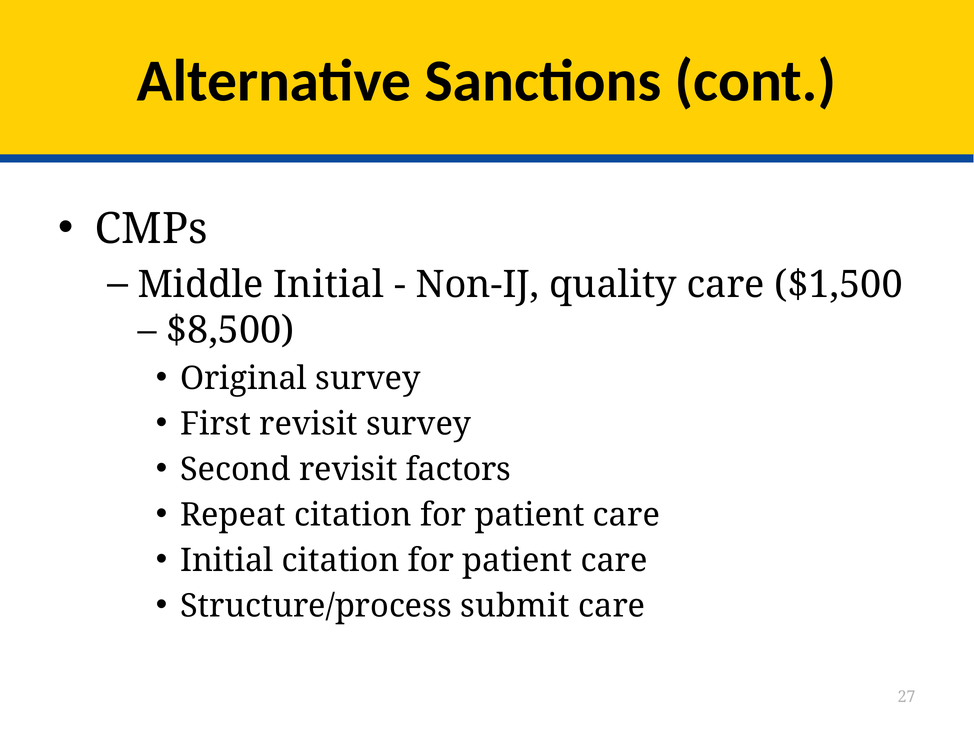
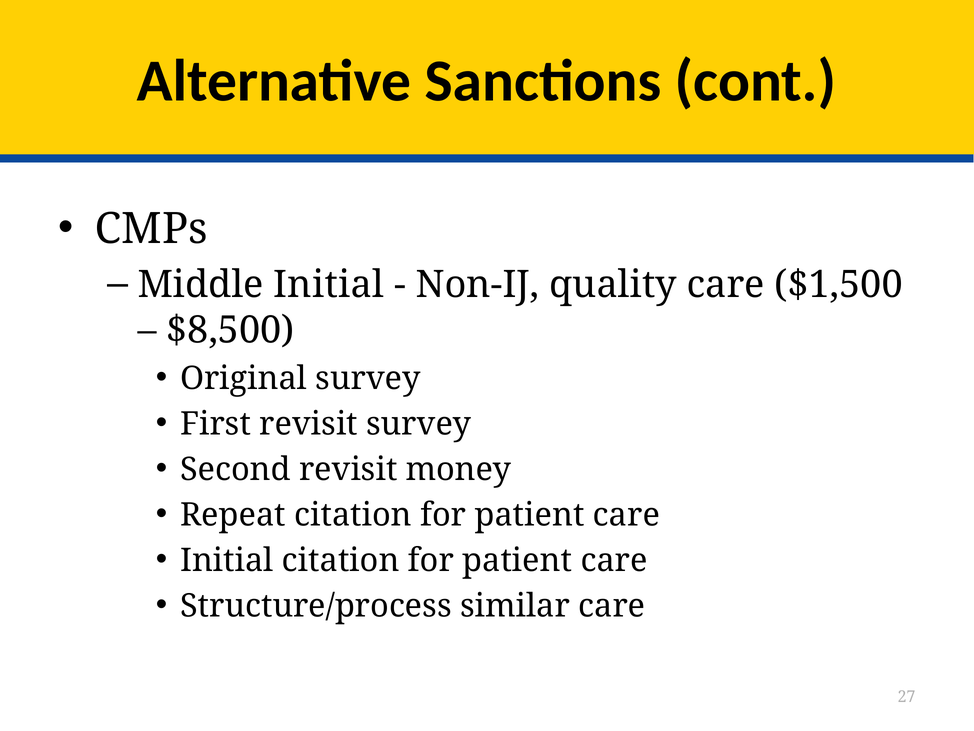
factors: factors -> money (459, 469)
submit: submit -> similar (515, 605)
